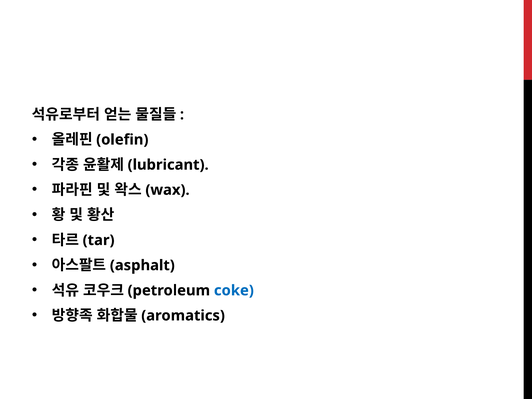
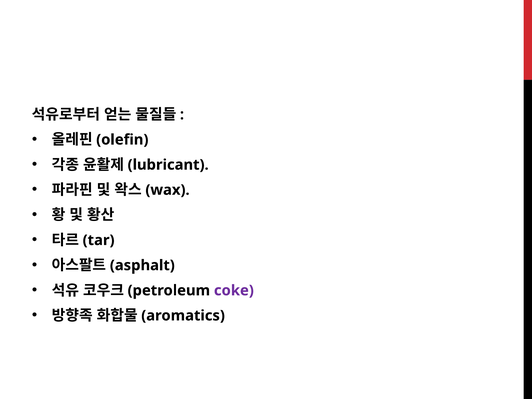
coke colour: blue -> purple (234, 290)
